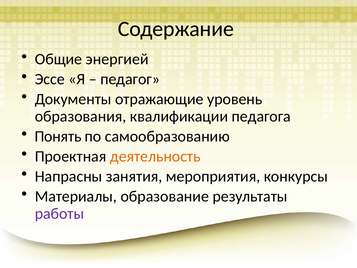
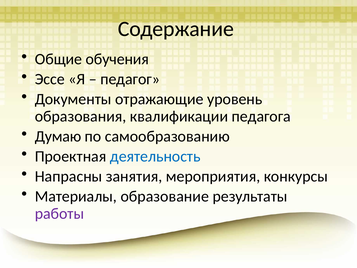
энергией: энергией -> обучения (117, 59)
Понять: Понять -> Думаю (58, 136)
деятельность colour: orange -> blue (155, 156)
